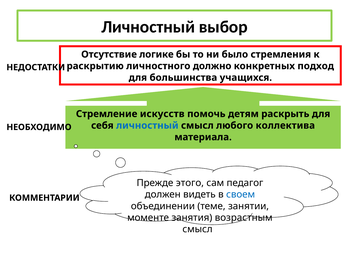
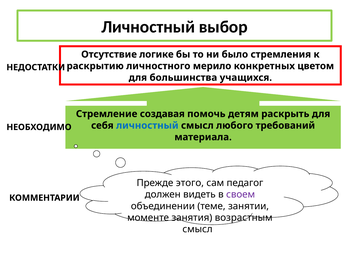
должно: должно -> мерило (212, 66)
подход: подход -> цветом (316, 66)
искусств: искусств -> создавая (162, 114)
коллектива: коллектива -> требований (285, 126)
своем colour: blue -> purple (241, 195)
